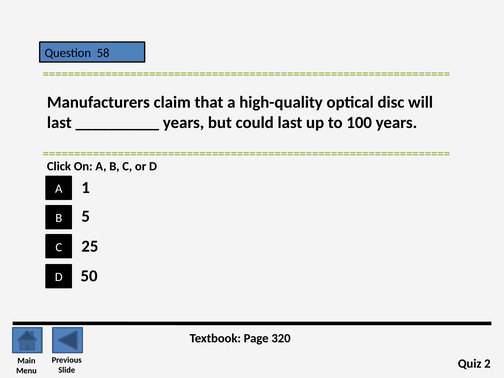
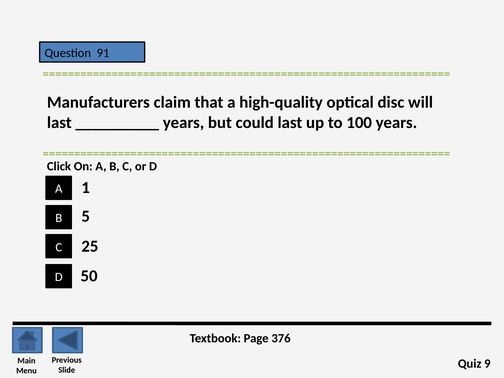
58: 58 -> 91 (103, 53)
320: 320 -> 376 (281, 339)
2: 2 -> 9 (487, 364)
